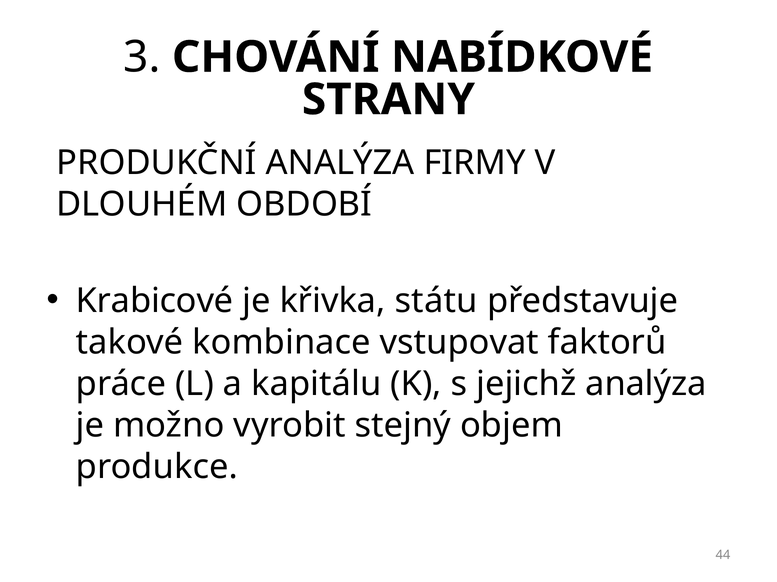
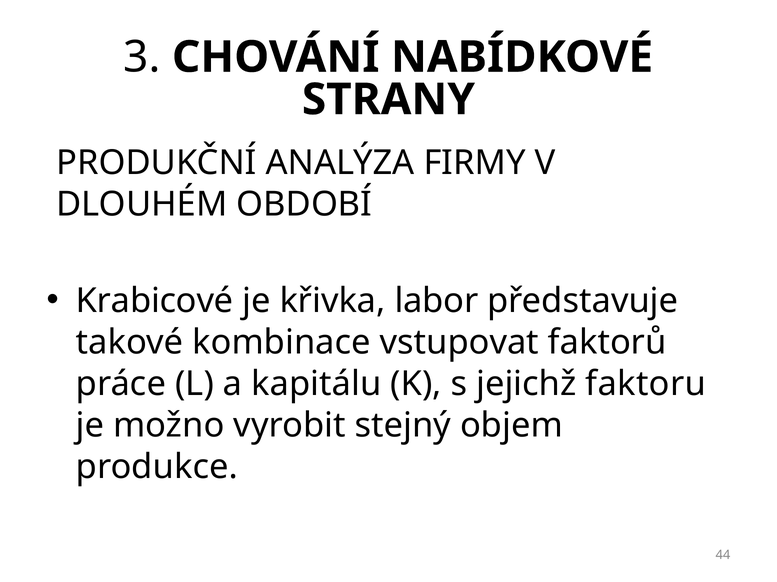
státu: státu -> labor (436, 301)
jejichž analýza: analýza -> faktoru (646, 384)
